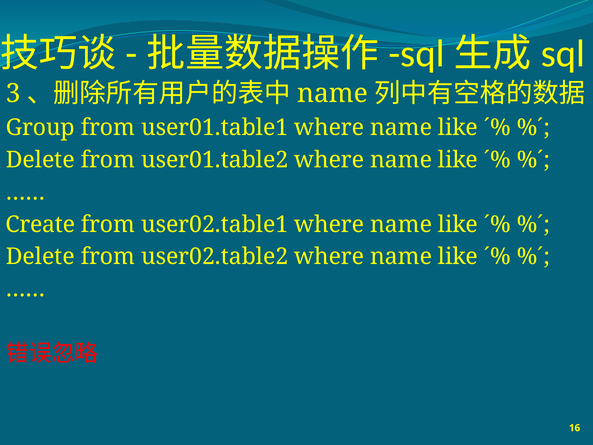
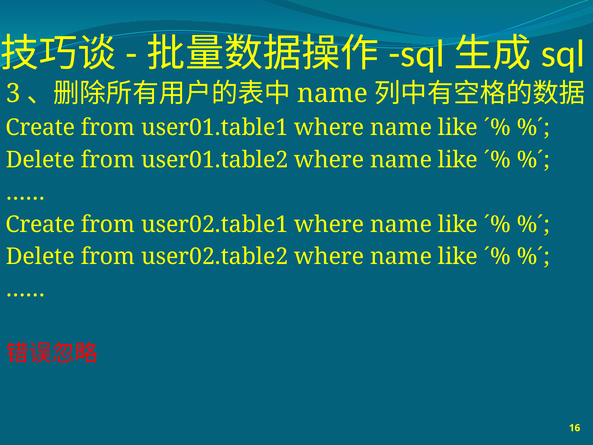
Group: Group -> Create (40, 128)
